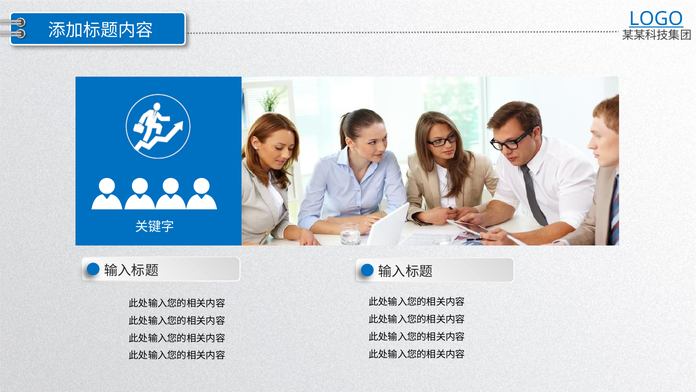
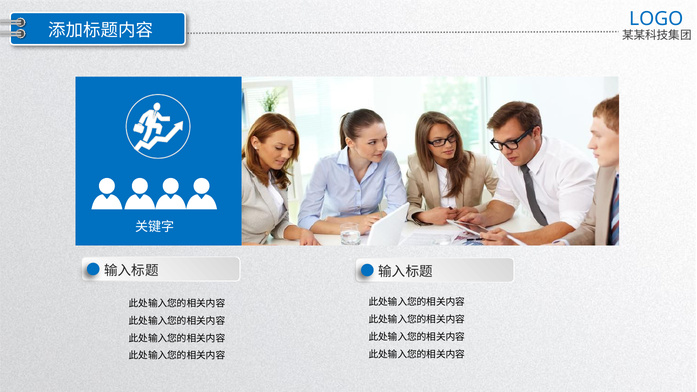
LOGO underline: present -> none (656, 19)
